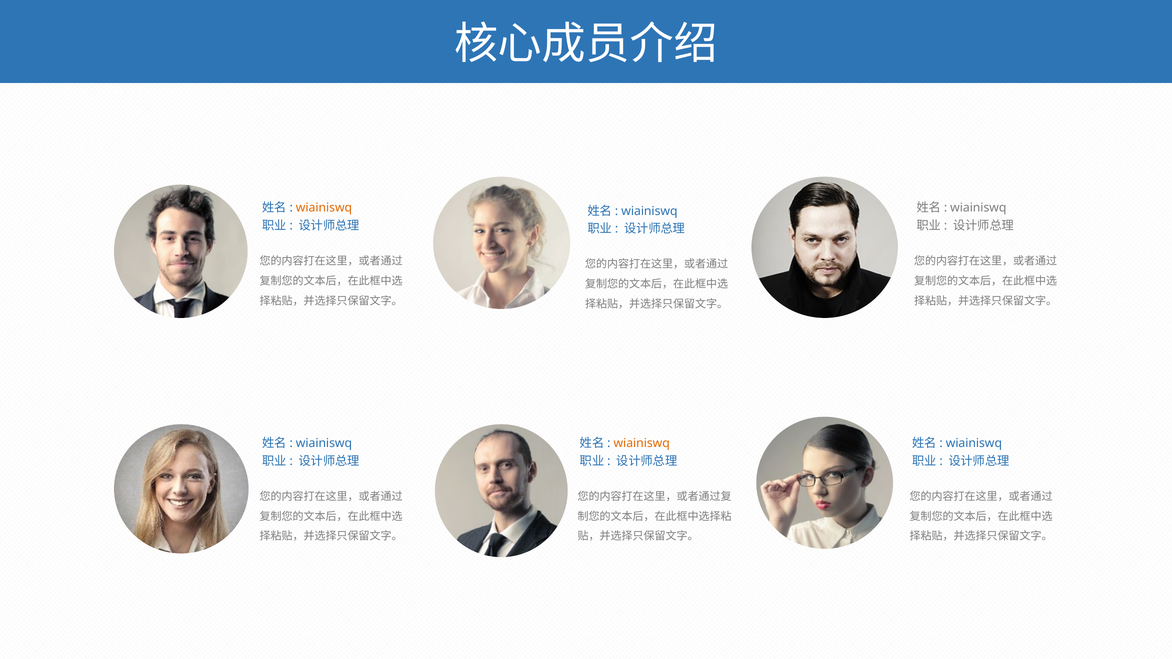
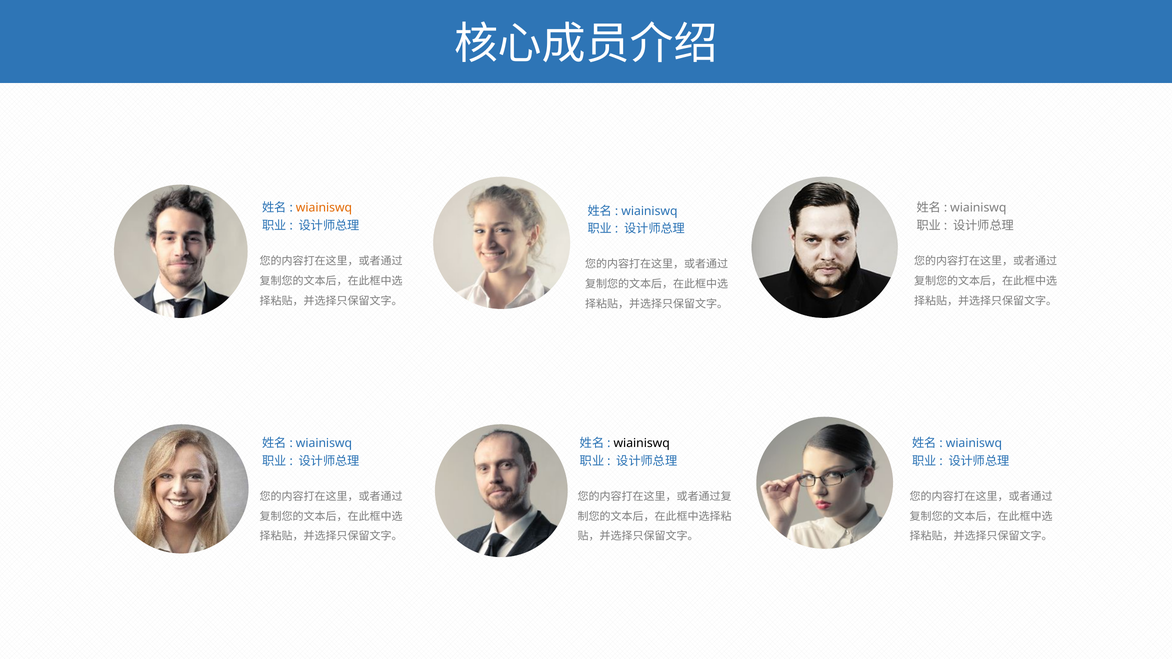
wiainiswq colour: orange -> black (642, 443)
